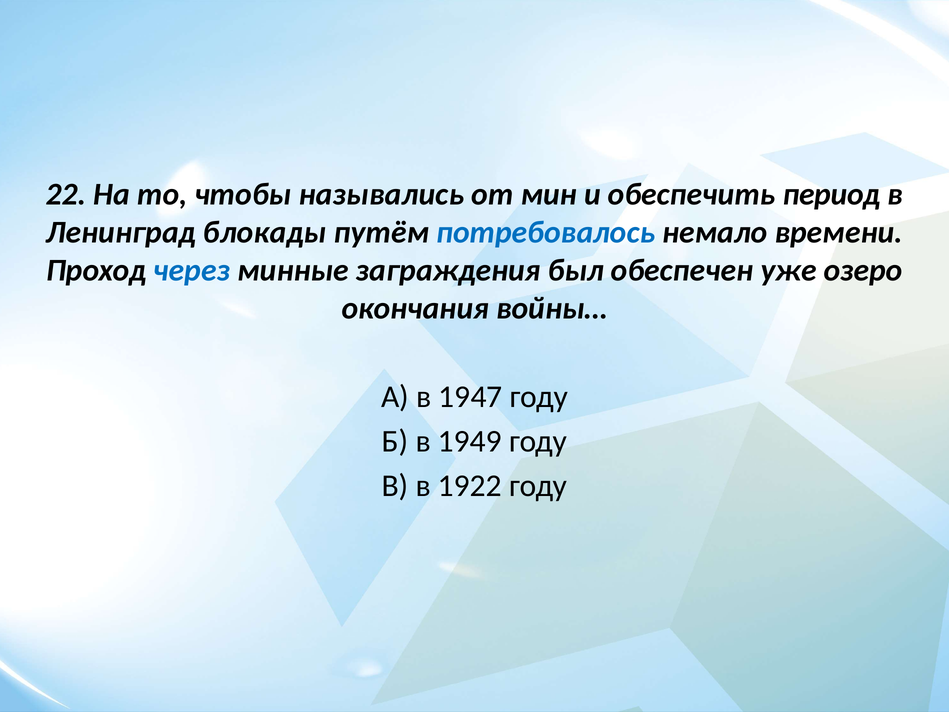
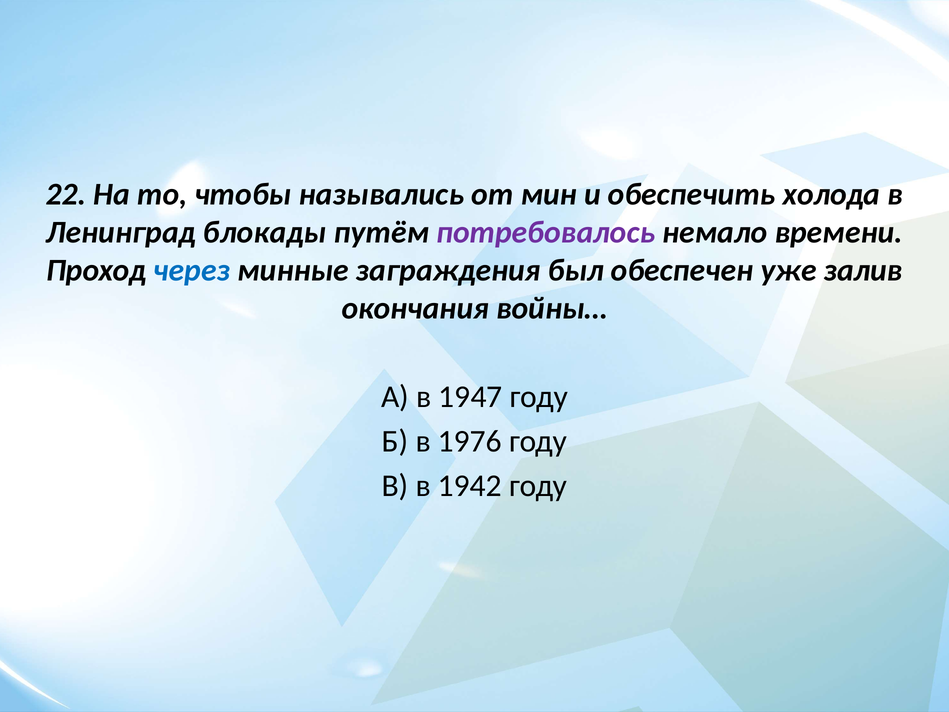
период: период -> холода (831, 194)
потребовалось colour: blue -> purple (546, 232)
озеро: озеро -> залив (863, 270)
1949: 1949 -> 1976 (470, 441)
1922: 1922 -> 1942 (470, 485)
